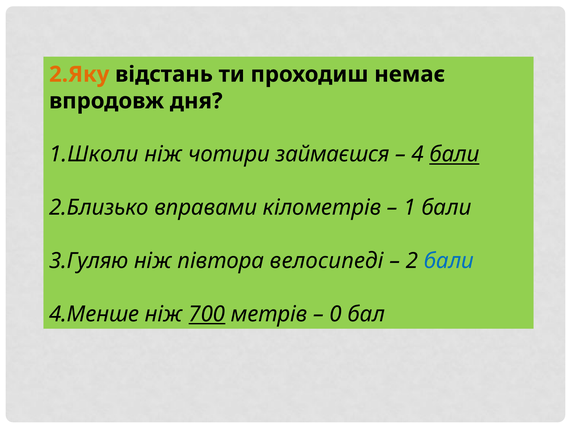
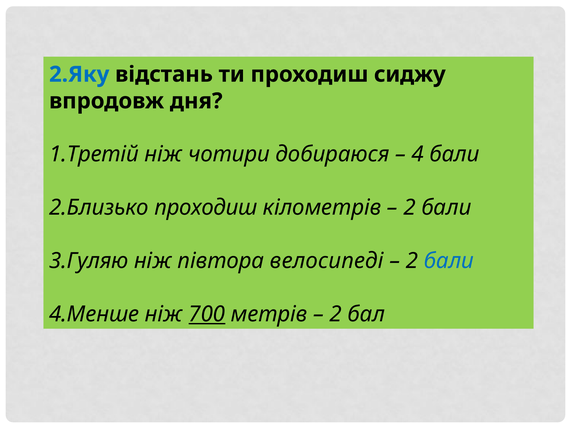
2.Яку colour: orange -> blue (79, 74)
немає: немає -> сиджу (410, 74)
1.Школи: 1.Школи -> 1.Третій (94, 154)
займаєшся: займаєшся -> добираюся (332, 154)
бали underline: present -> none (454, 154)
2.Близько вправами: вправами -> проходиш (206, 208)
1: 1 -> 2 (409, 208)
0: 0 -> 2 (336, 314)
